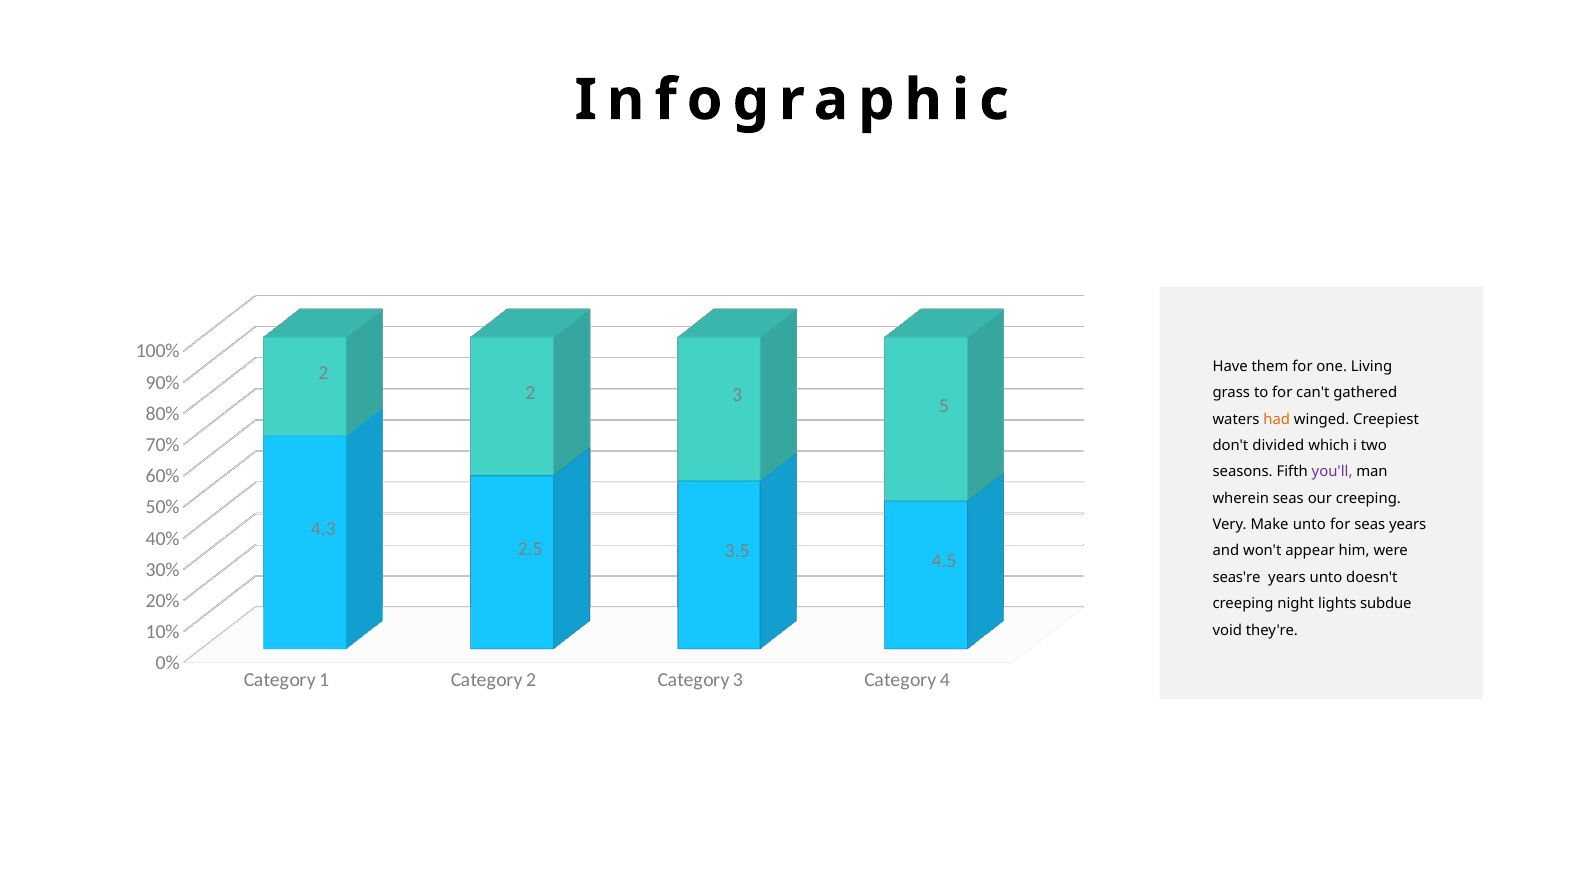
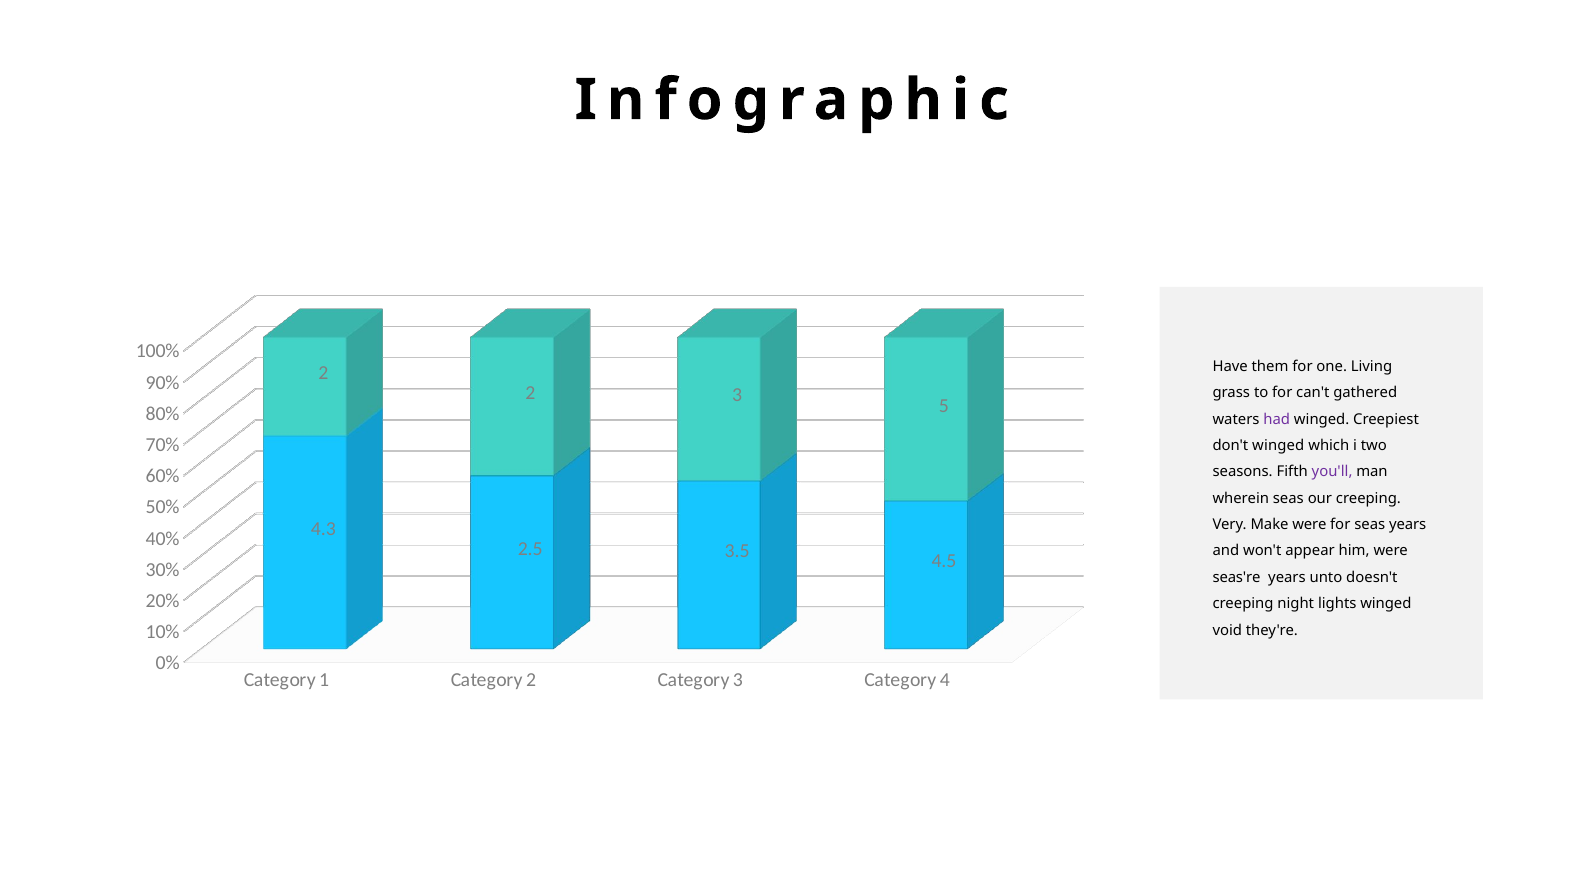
had colour: orange -> purple (1277, 419)
don't divided: divided -> winged (1278, 445)
Make unto: unto -> were (1310, 525)
lights subdue: subdue -> winged (1386, 604)
